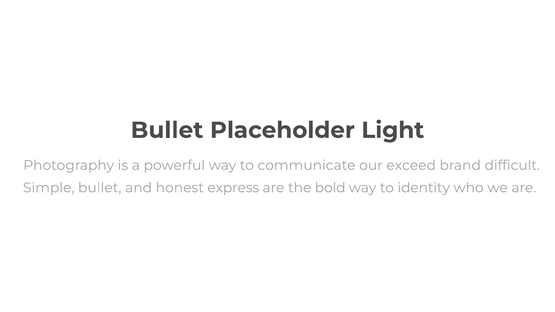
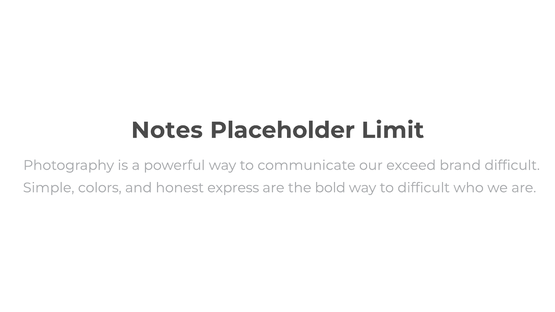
Bullet: Bullet -> Notes (167, 130)
Light: Light -> Limit (393, 130)
Simple bullet: bullet -> colors (100, 188)
to identity: identity -> difficult (424, 188)
